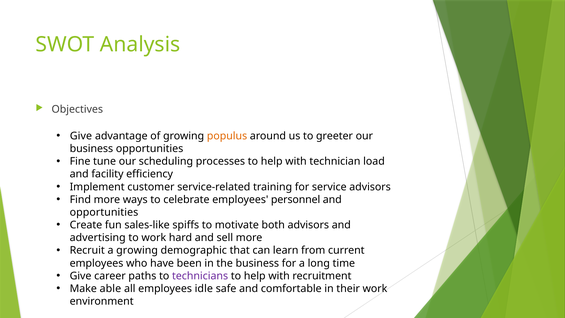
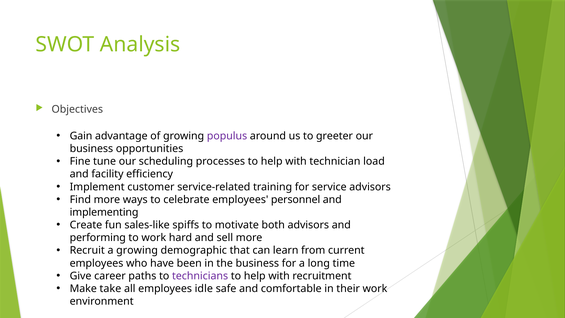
Give: Give -> Gain (81, 136)
populus colour: orange -> purple (227, 136)
opportunities: opportunities -> implementing (104, 212)
advertising: advertising -> performing (98, 238)
able: able -> take (110, 288)
